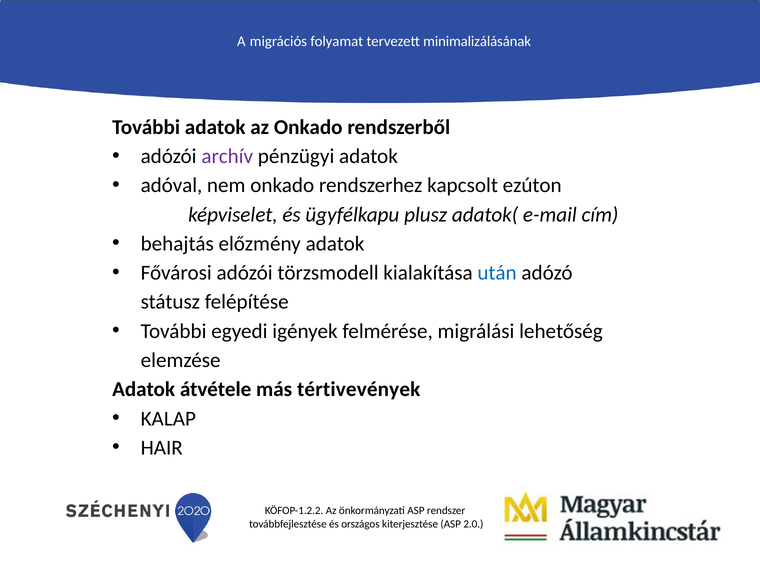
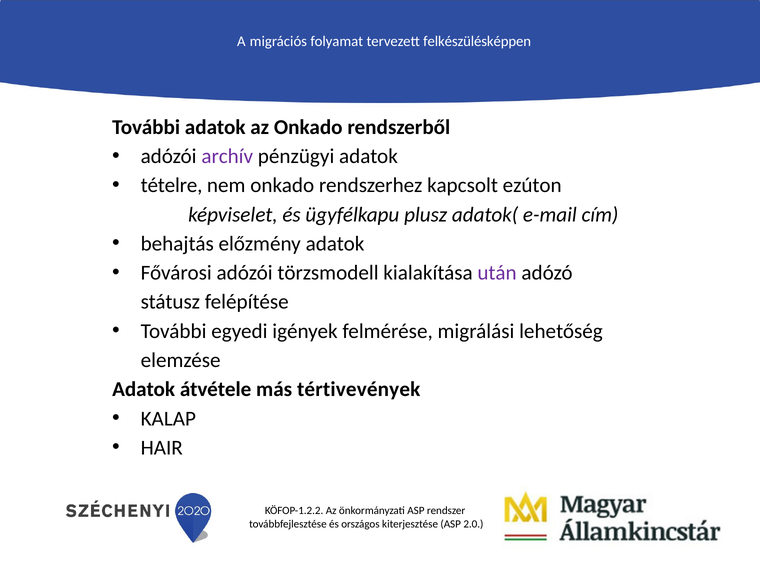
minimalizálásának: minimalizálásának -> felkészülésképpen (477, 41)
adóval: adóval -> tételre (172, 185)
után colour: blue -> purple (497, 273)
